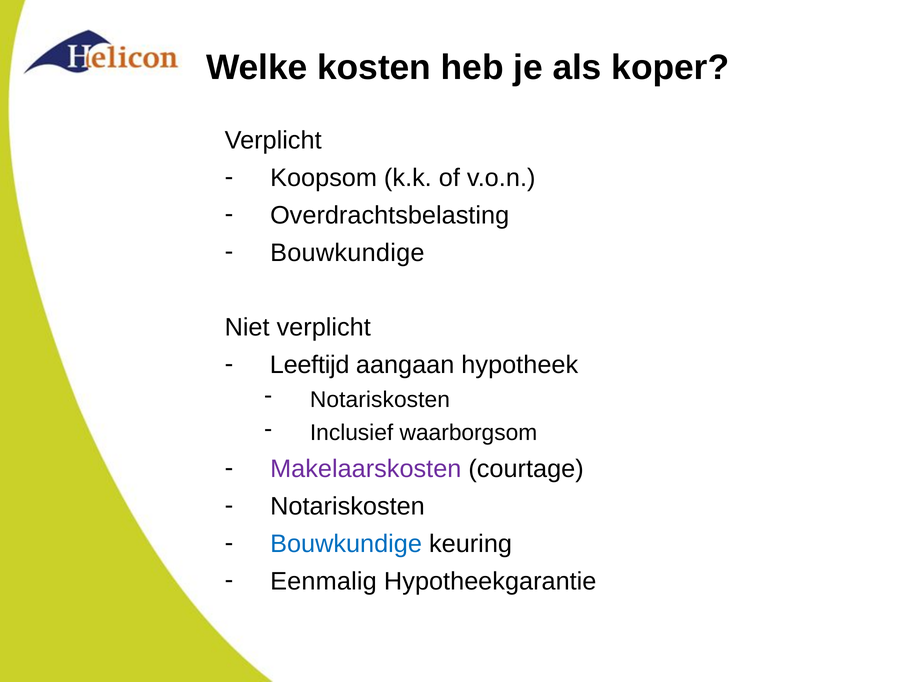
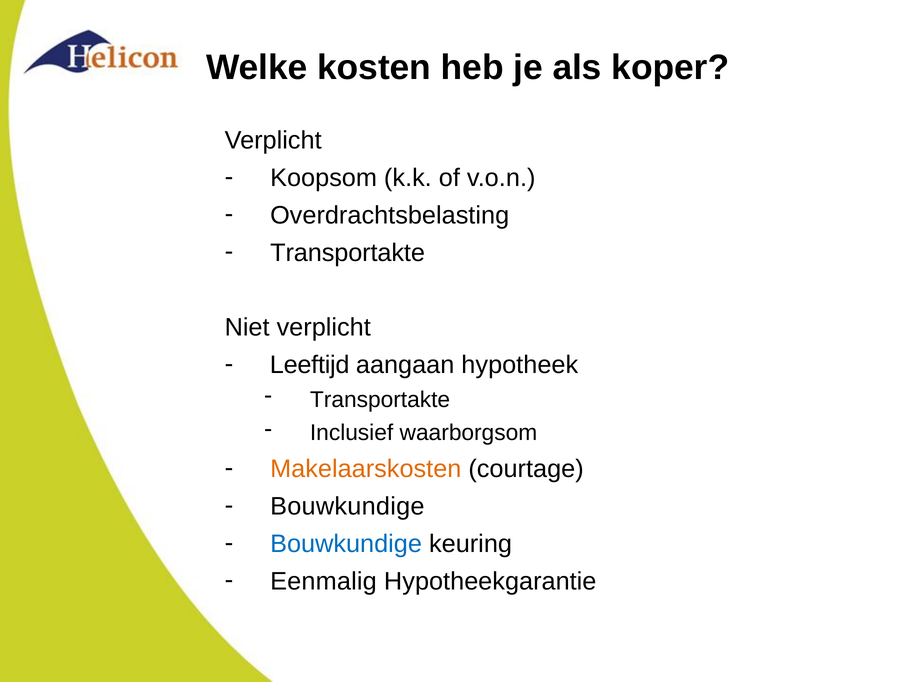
Bouwkundige: Bouwkundige -> Transportakte (348, 253)
Notariskosten: Notariskosten -> Transportakte (380, 400)
Makelaarskosten colour: purple -> orange (366, 469)
Notariskosten: Notariskosten -> Bouwkundige (347, 507)
